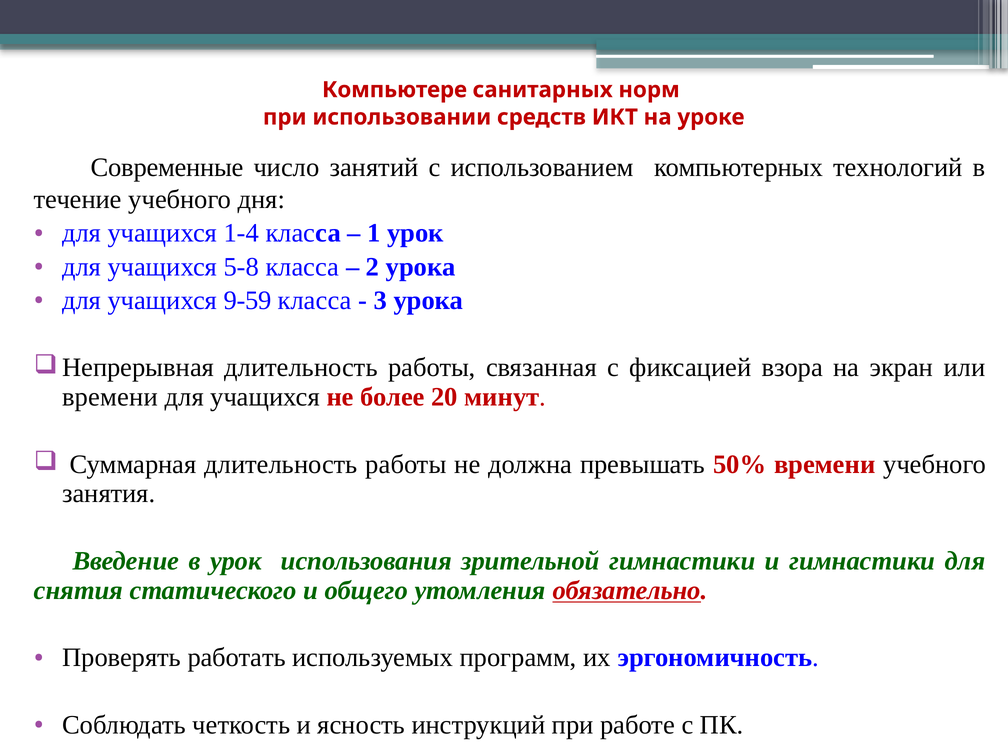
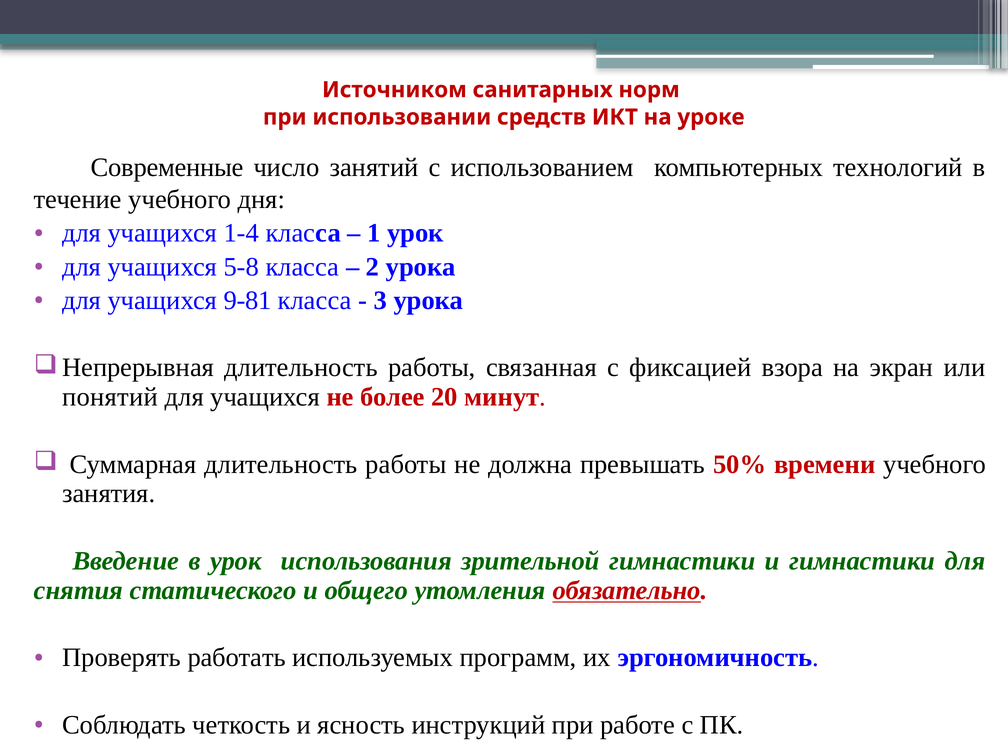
Компьютере: Компьютере -> Источником (394, 90)
9-59: 9-59 -> 9-81 (248, 300)
времени: времени -> понятий (110, 397)
